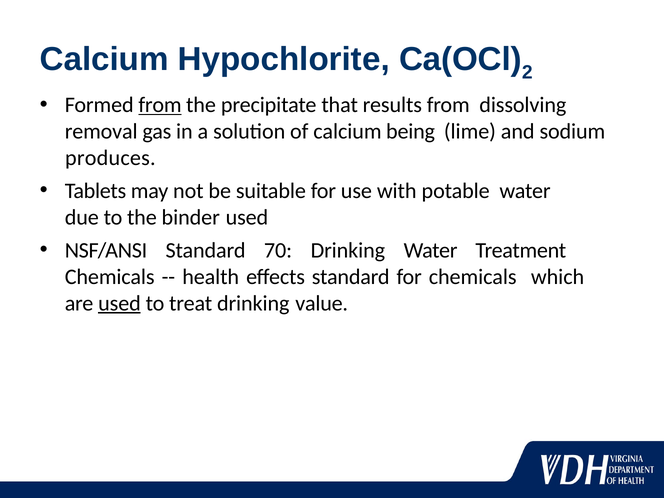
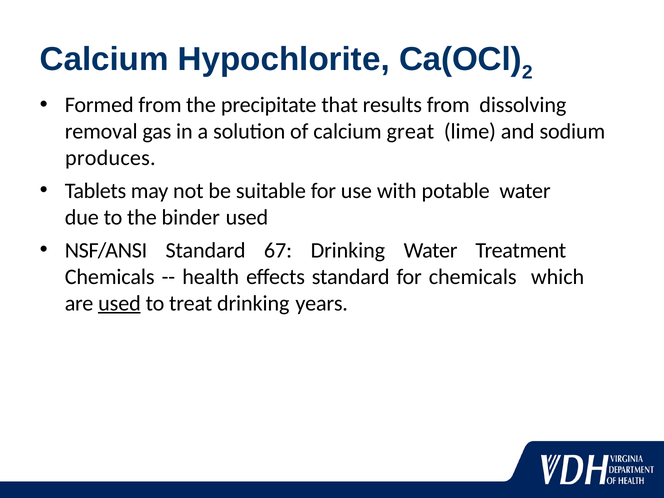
from underline: present -> none (160, 105)
being: being -> great (410, 132)
70: 70 -> 67 (278, 250)
value: value -> years (322, 303)
